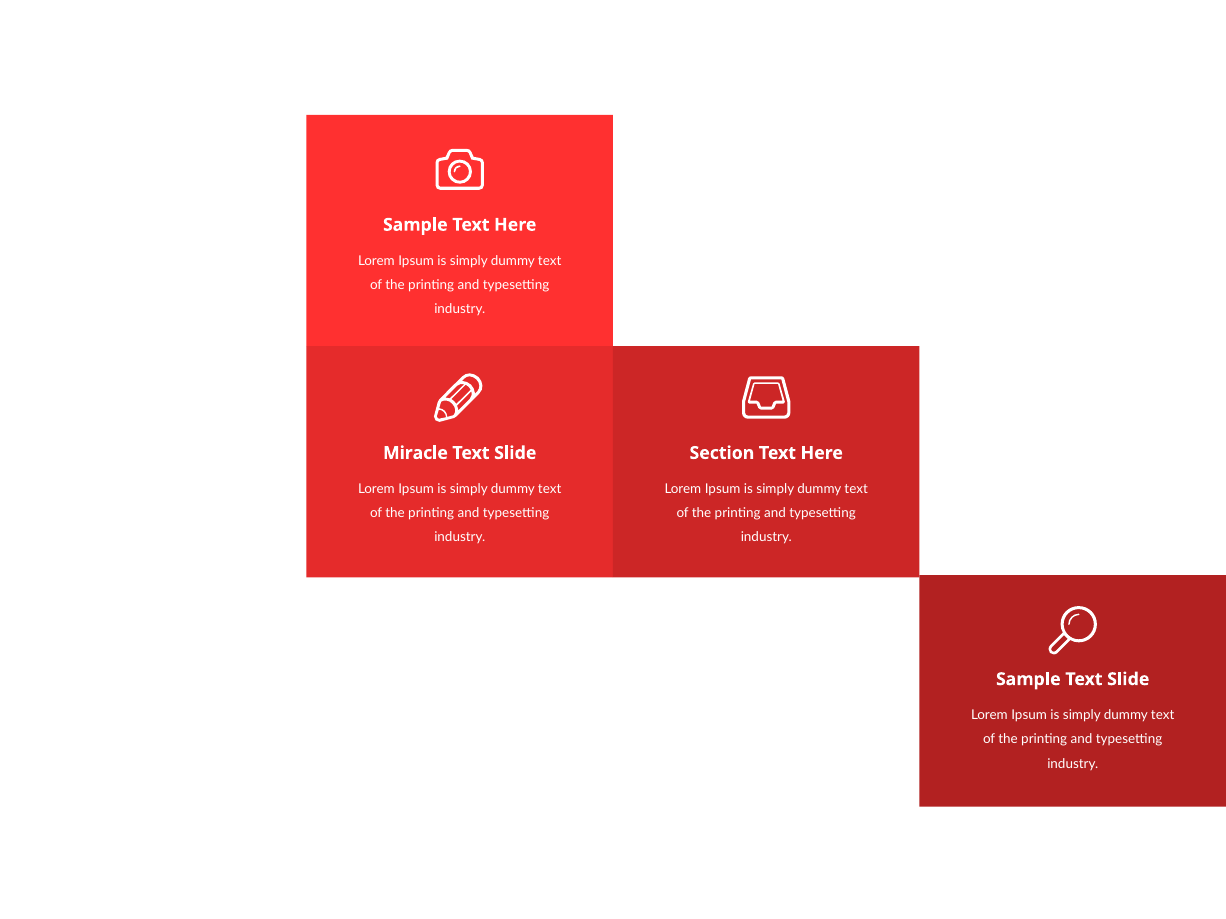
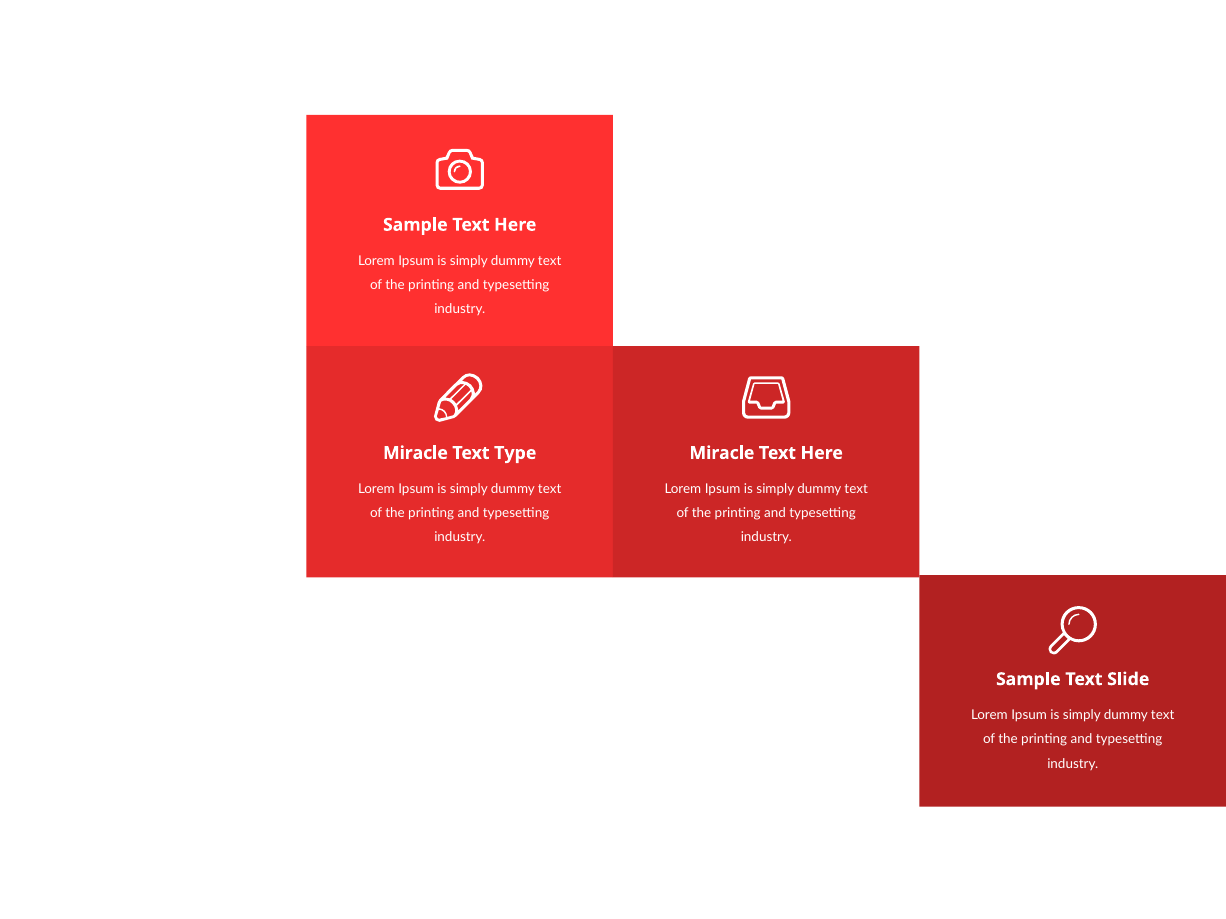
Slide: Slide -> Type (515, 453)
Section: Section -> Miracle (722, 453)
